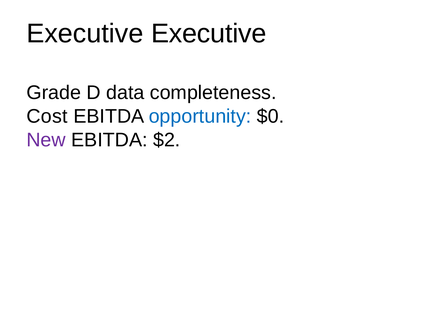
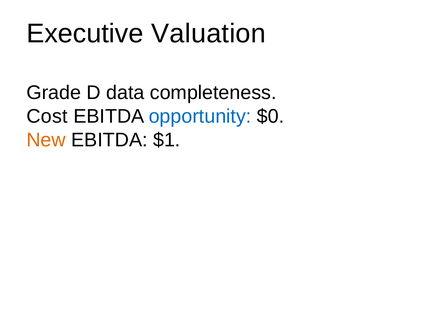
Executive Executive: Executive -> Valuation (209, 34)
New colour: purple -> orange (46, 140)
$2: $2 -> $1 (167, 140)
